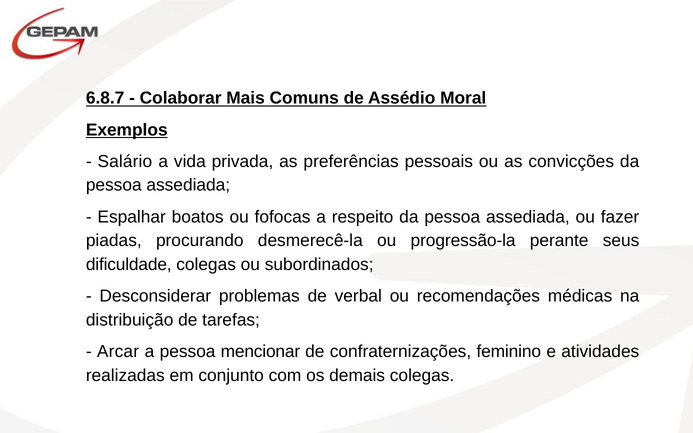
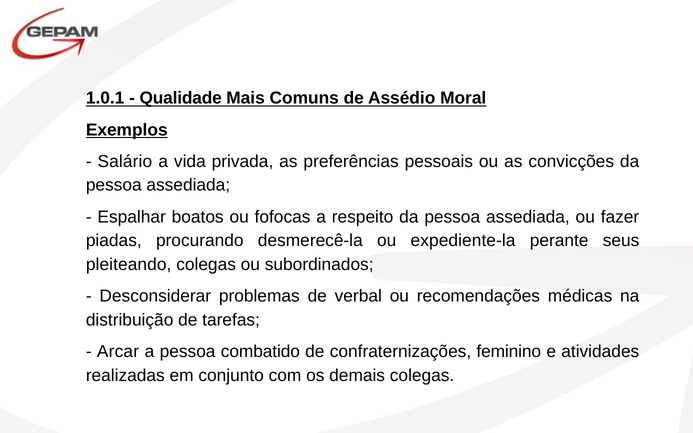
6.8.7: 6.8.7 -> 1.0.1 (105, 98)
Colaborar: Colaborar -> Qualidade (181, 98)
progressão-la: progressão-la -> expediente-la (463, 241)
dificuldade: dificuldade -> pleiteando (129, 265)
mencionar: mencionar -> combatido (260, 352)
